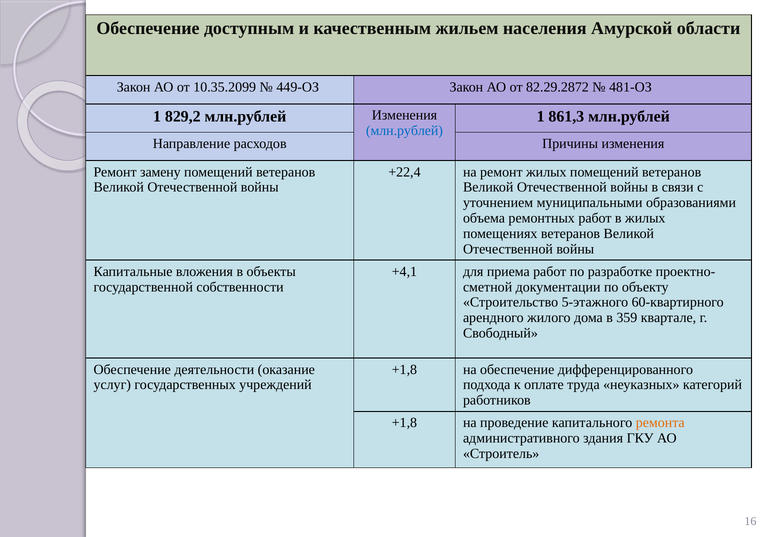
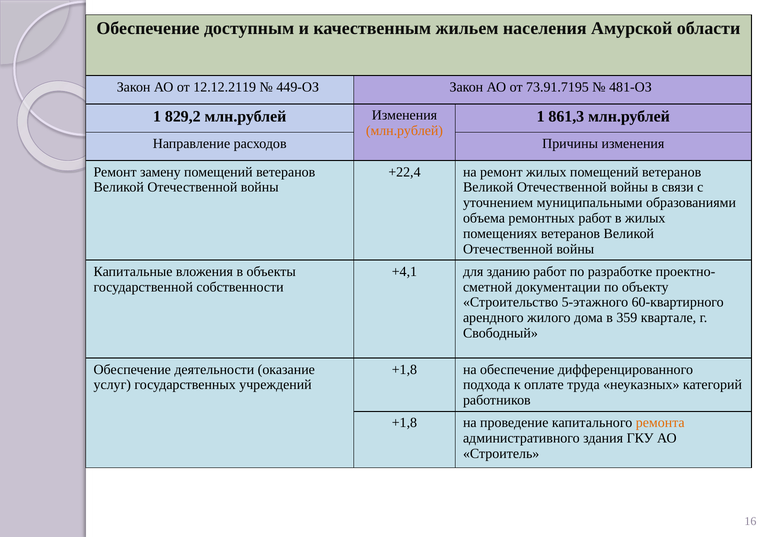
10.35.2099: 10.35.2099 -> 12.12.2119 (225, 87)
82.29.2872: 82.29.2872 -> 73.91.7195 (557, 87)
млн.рублей colour: blue -> orange (404, 131)
приема: приема -> зданию (508, 272)
